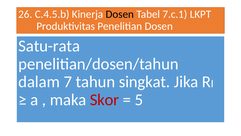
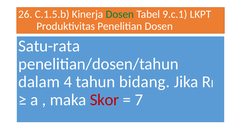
C.4.5.b: C.4.5.b -> C.1.5.b (52, 14)
Dosen colour: black -> green (120, 14)
7.c.1: 7.c.1 -> 9.c.1 (175, 14)
7: 7 -> 4 (68, 82)
singkat: singkat -> bidang (144, 82)
5: 5 -> 7 (139, 100)
